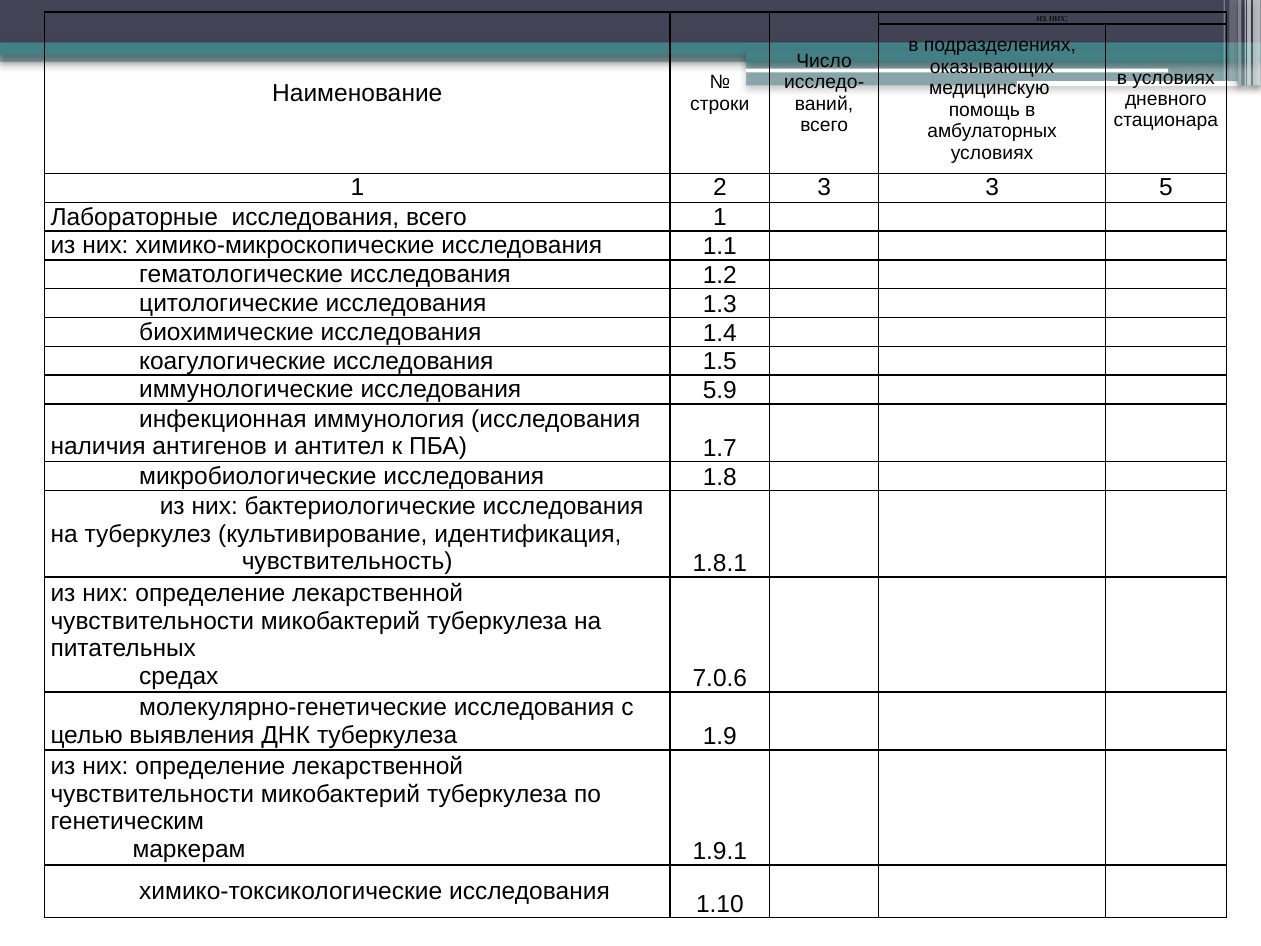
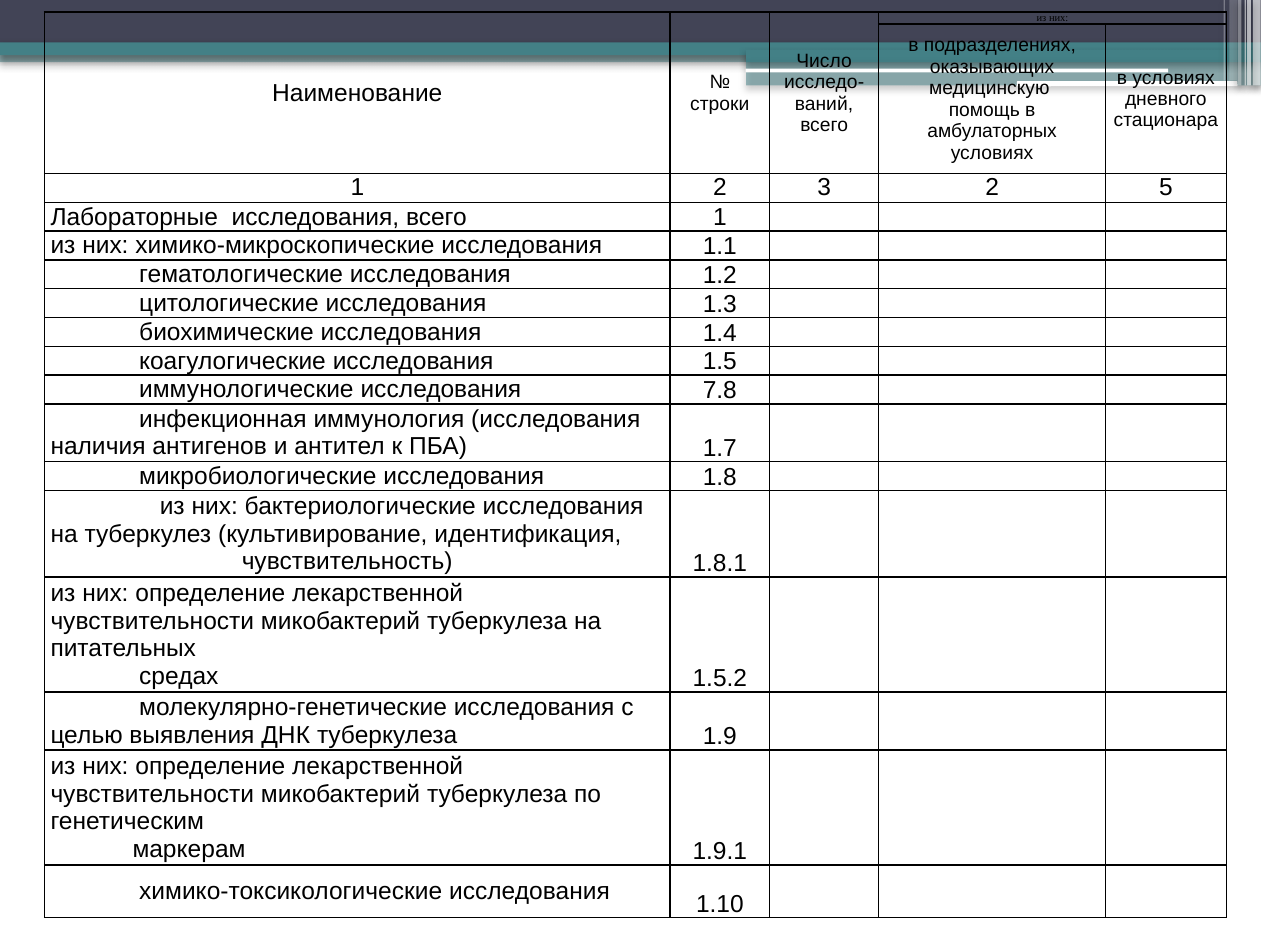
3 3: 3 -> 2 (992, 188)
5.9: 5.9 -> 7.8 (720, 390)
7.0.6: 7.0.6 -> 1.5.2 (720, 679)
